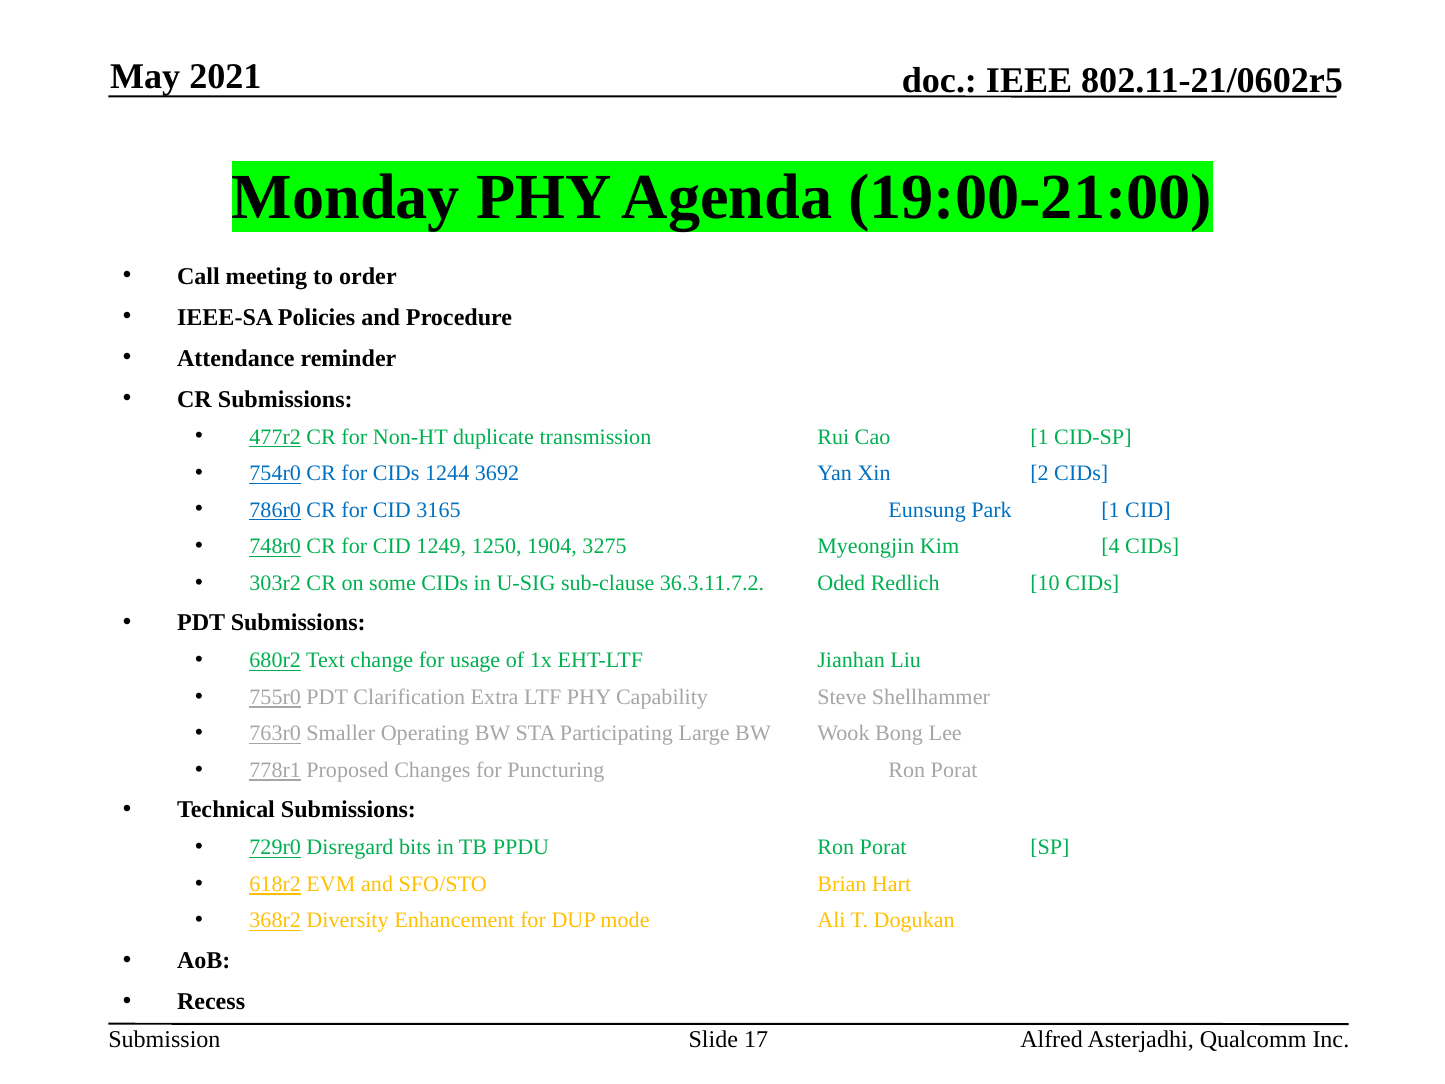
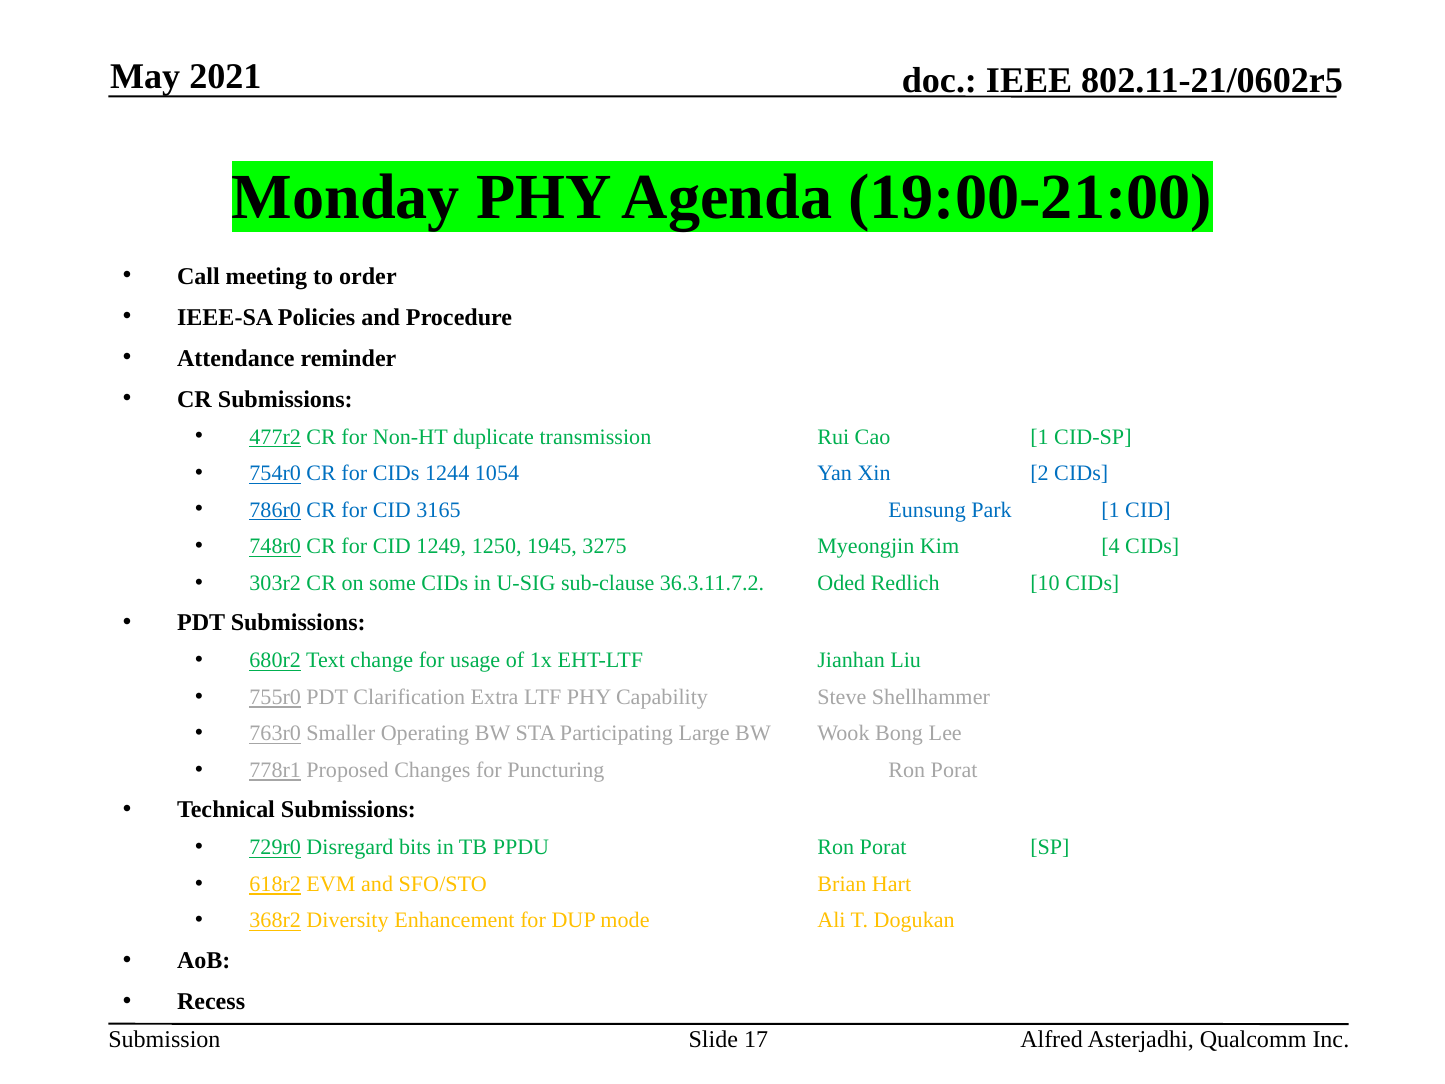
3692: 3692 -> 1054 (497, 473)
1904: 1904 -> 1945 (552, 546)
